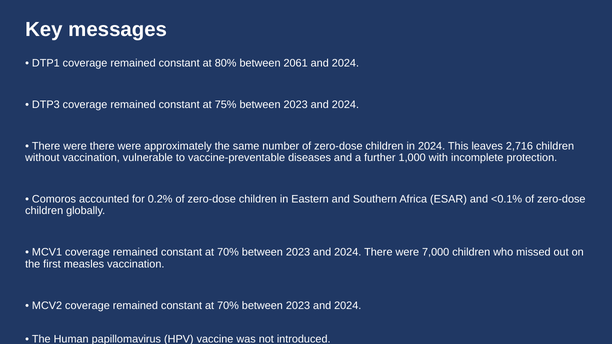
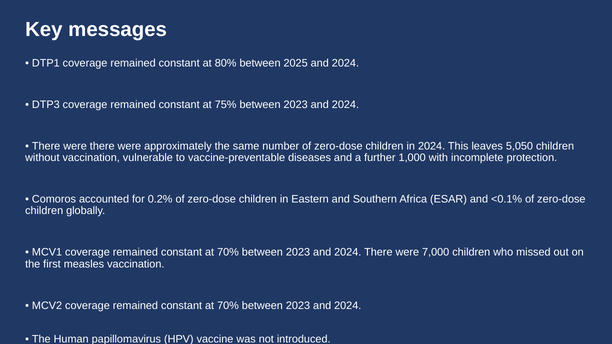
2061: 2061 -> 2025 (296, 63)
2,716: 2,716 -> 5,050 (519, 146)
